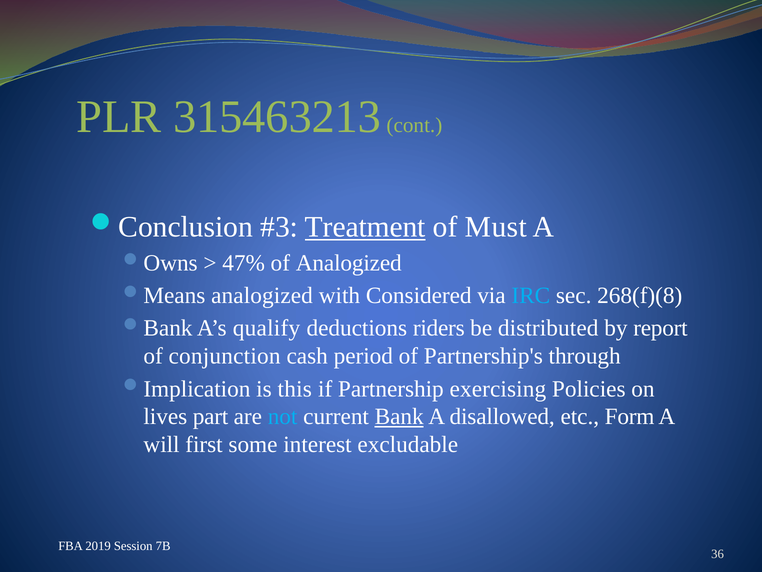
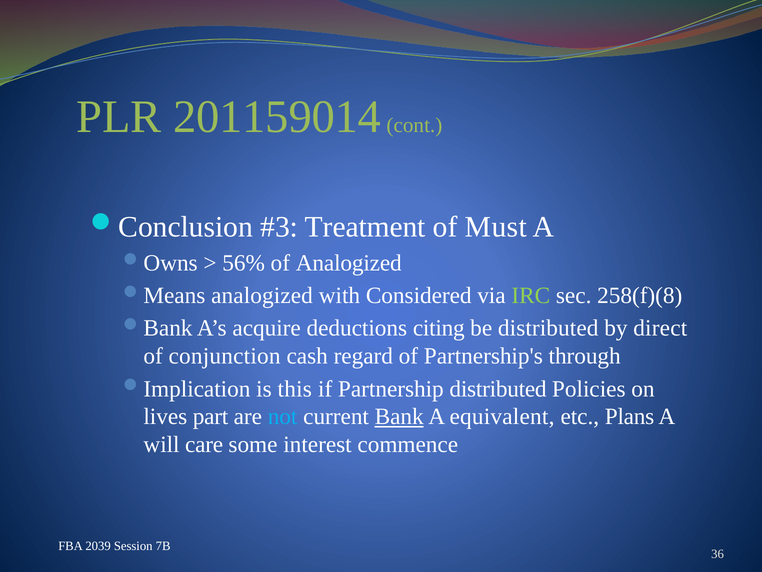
315463213: 315463213 -> 201159014 (277, 117)
Treatment underline: present -> none (365, 227)
47%: 47% -> 56% (244, 263)
IRC colour: light blue -> light green (531, 295)
268(f)(8: 268(f)(8 -> 258(f)(8 (640, 295)
qualify: qualify -> acquire (267, 328)
riders: riders -> citing (439, 328)
report: report -> direct (660, 328)
period: period -> regard (363, 356)
Partnership exercising: exercising -> distributed (498, 388)
disallowed: disallowed -> equivalent (502, 416)
Form: Form -> Plans (630, 416)
first: first -> care (204, 444)
excludable: excludable -> commence (408, 444)
2019: 2019 -> 2039 (98, 546)
